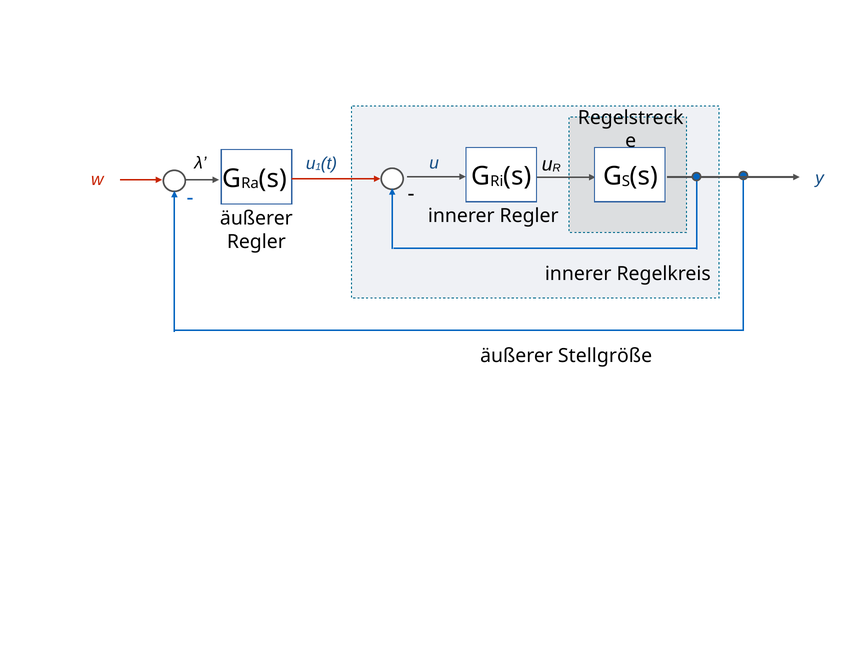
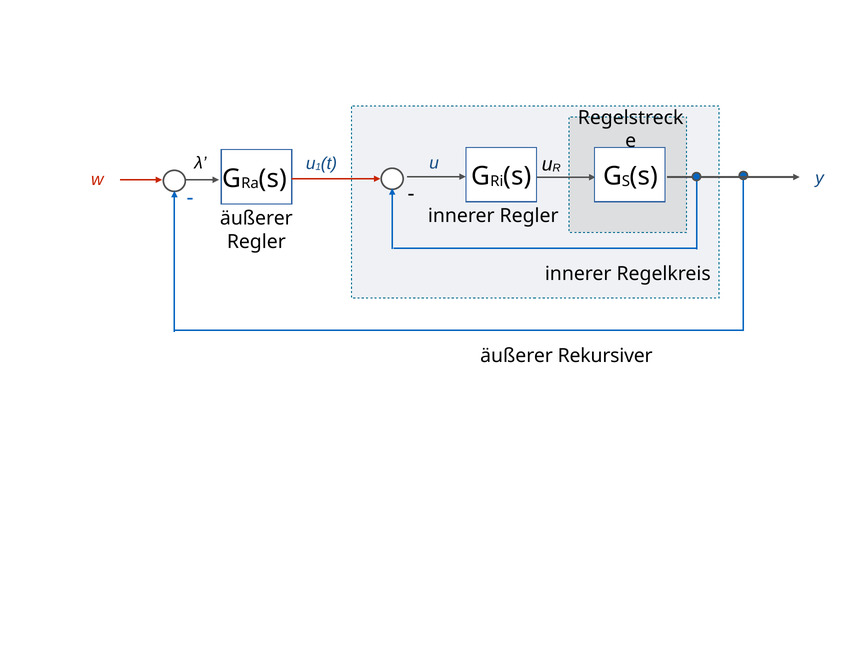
Stellgröße: Stellgröße -> Rekursiver (605, 356)
